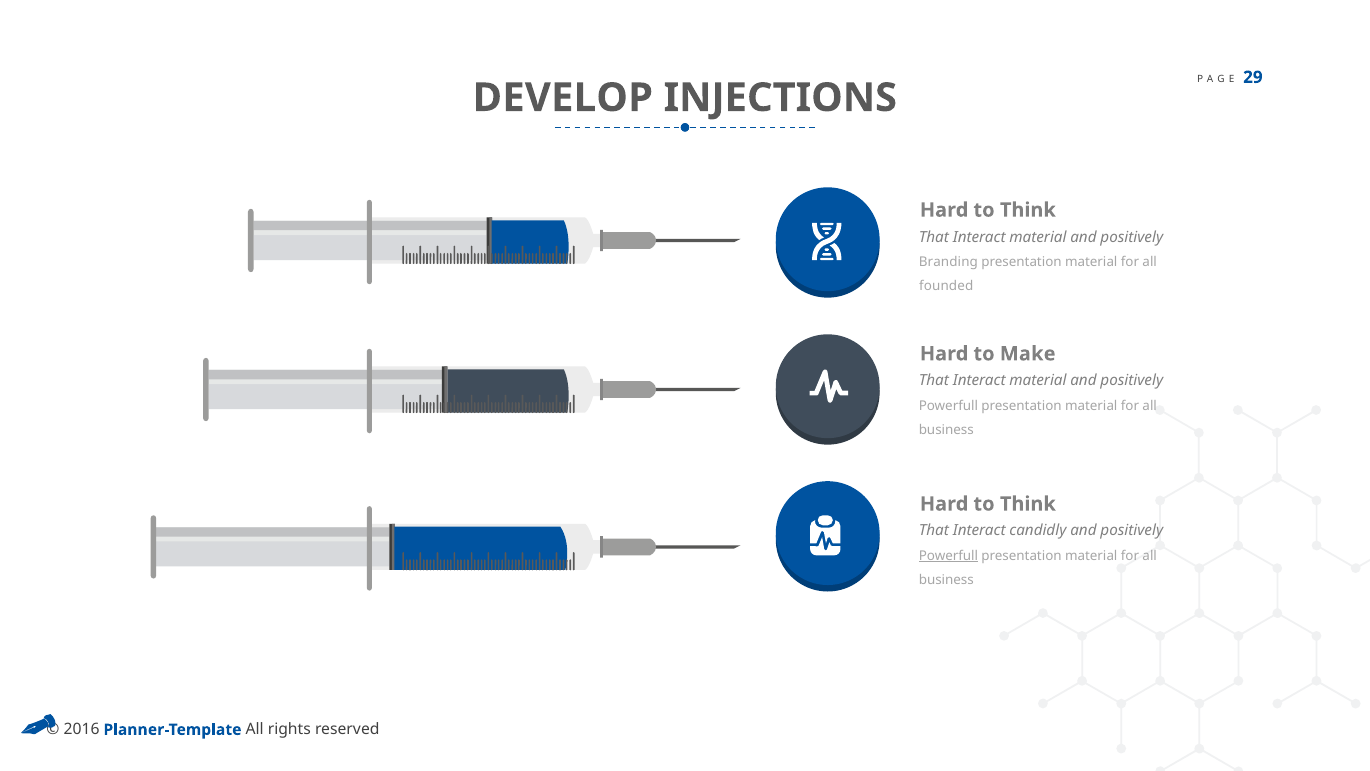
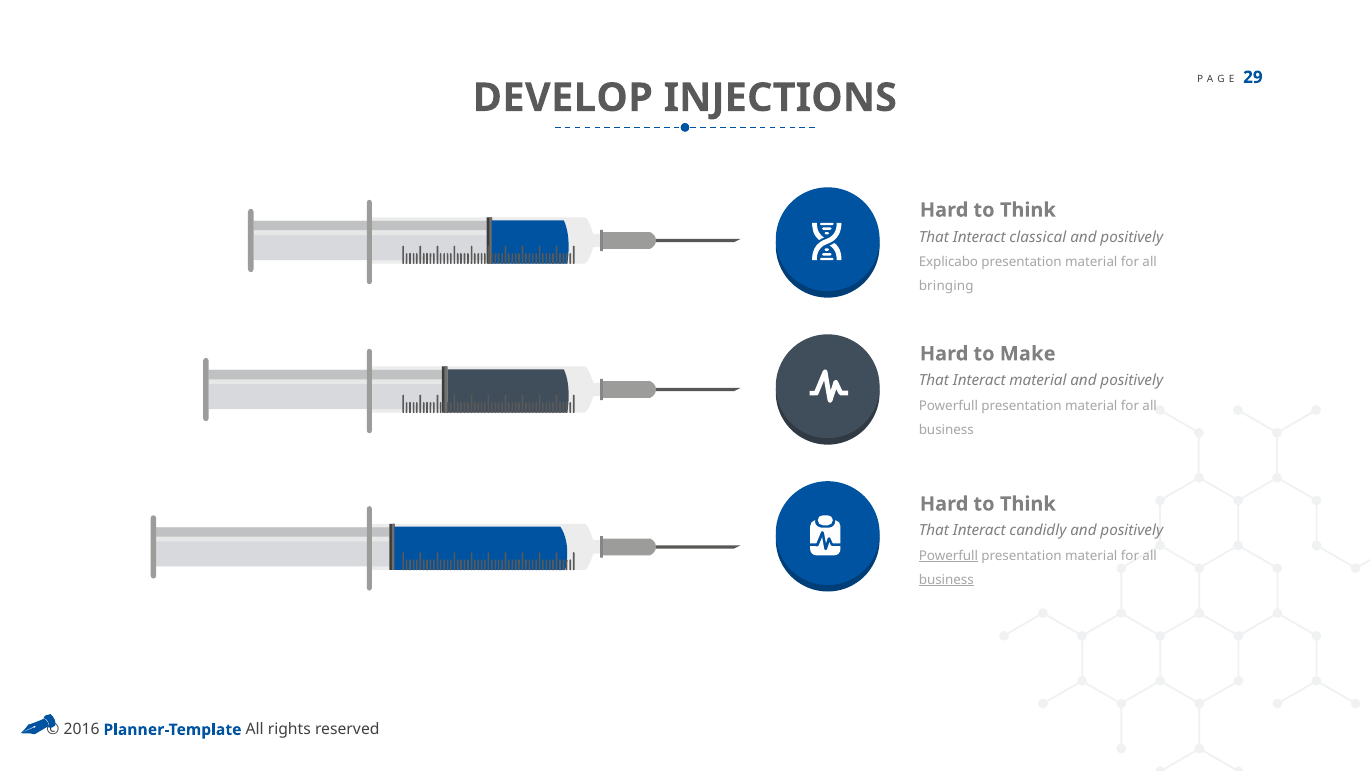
material: material -> classical (1038, 237)
Branding: Branding -> Explicabo (948, 262)
founded: founded -> bringing (946, 286)
business underline: none -> present (946, 580)
